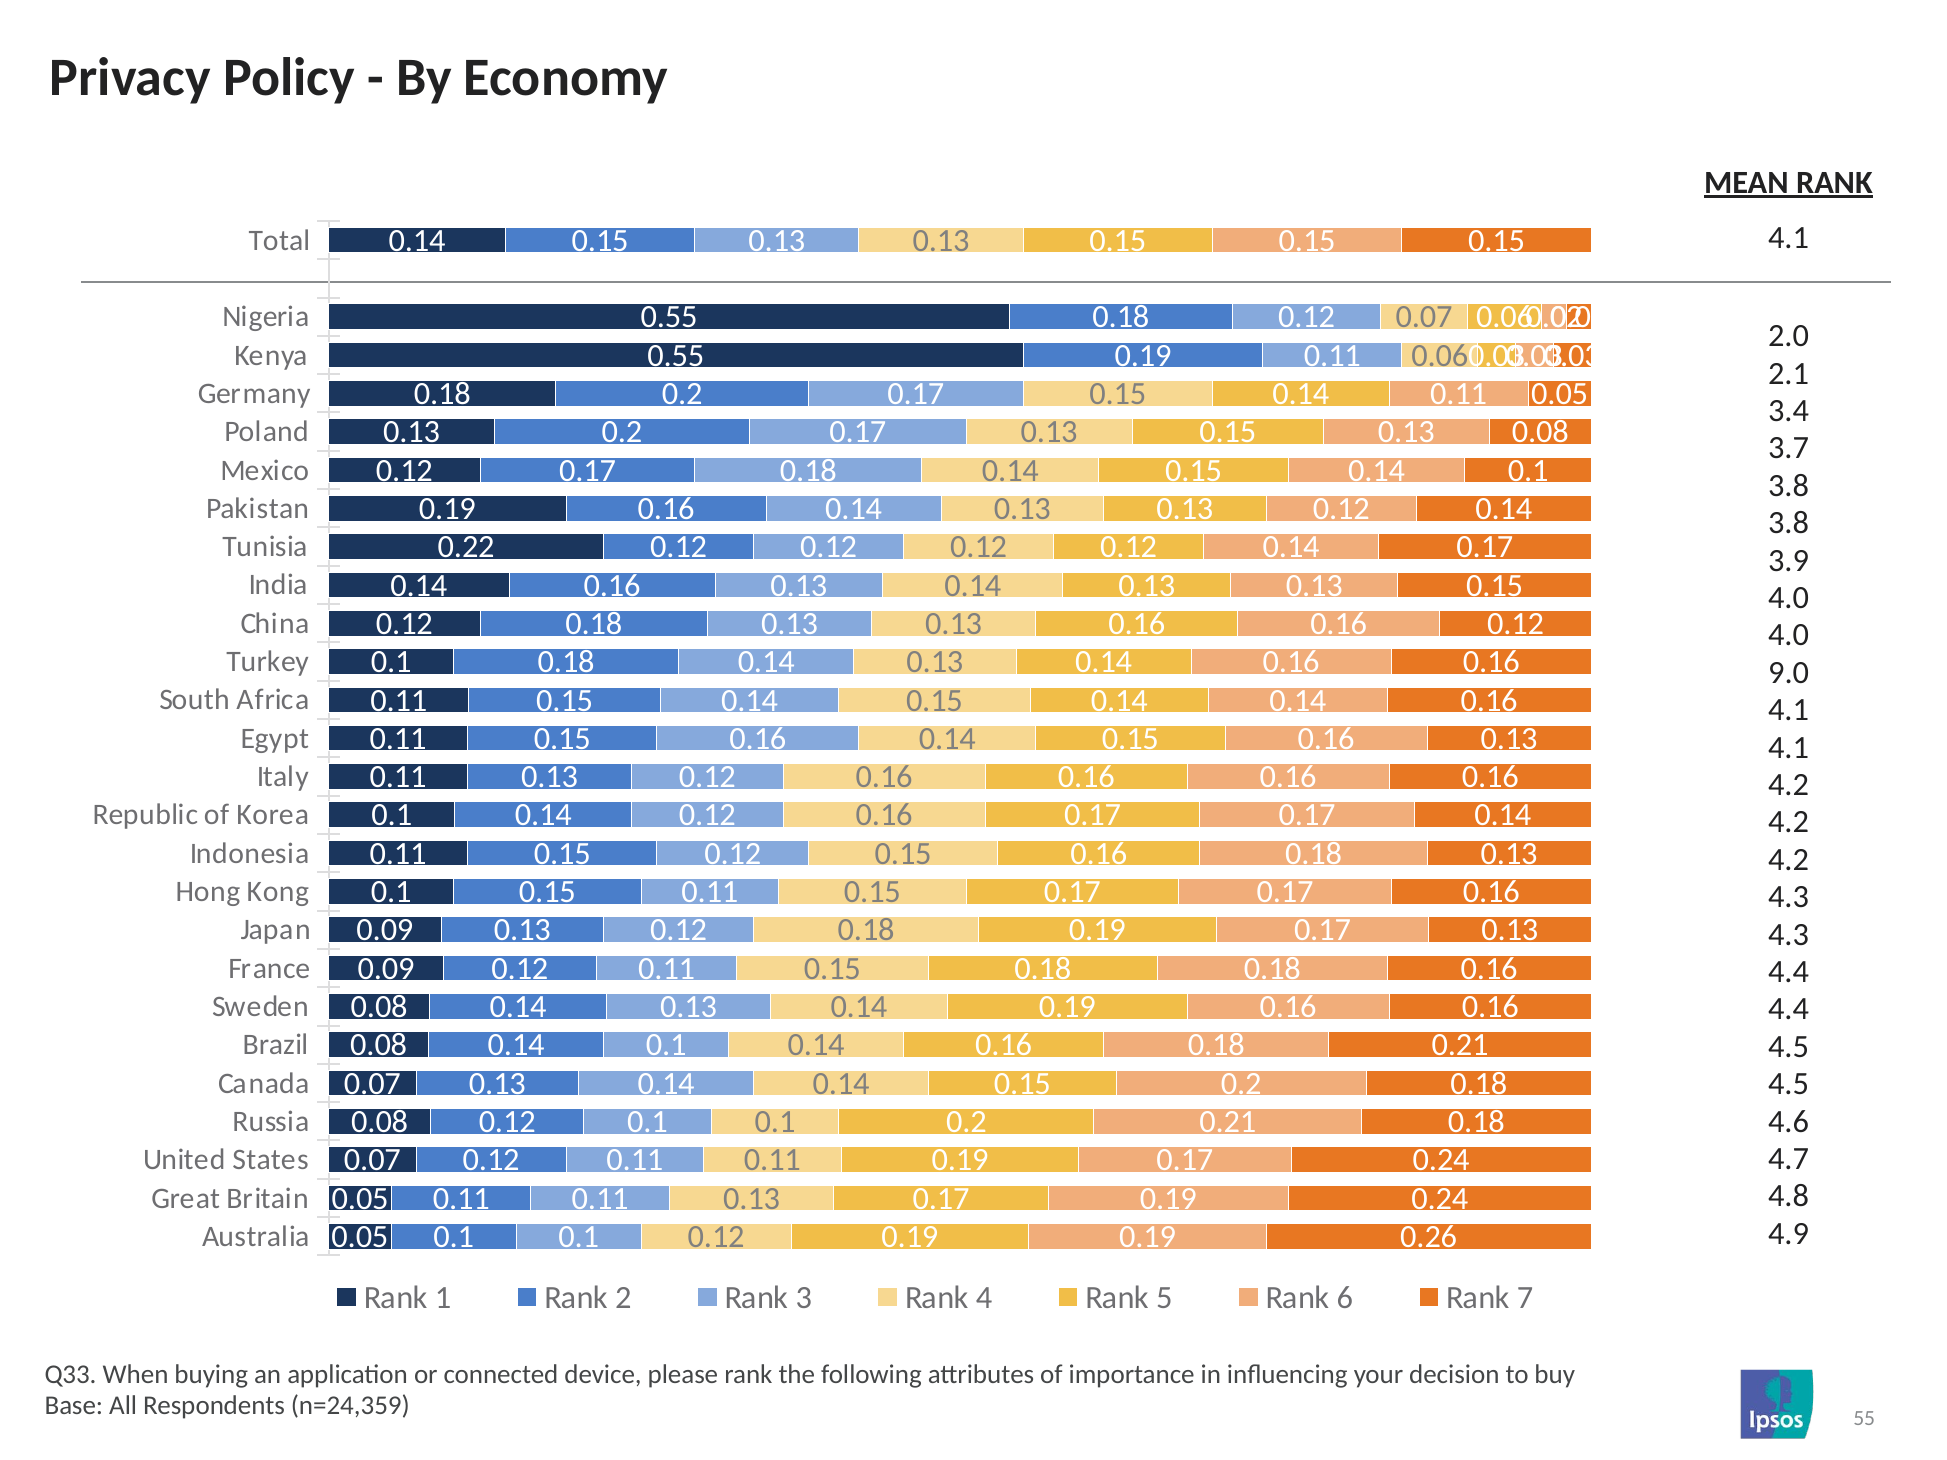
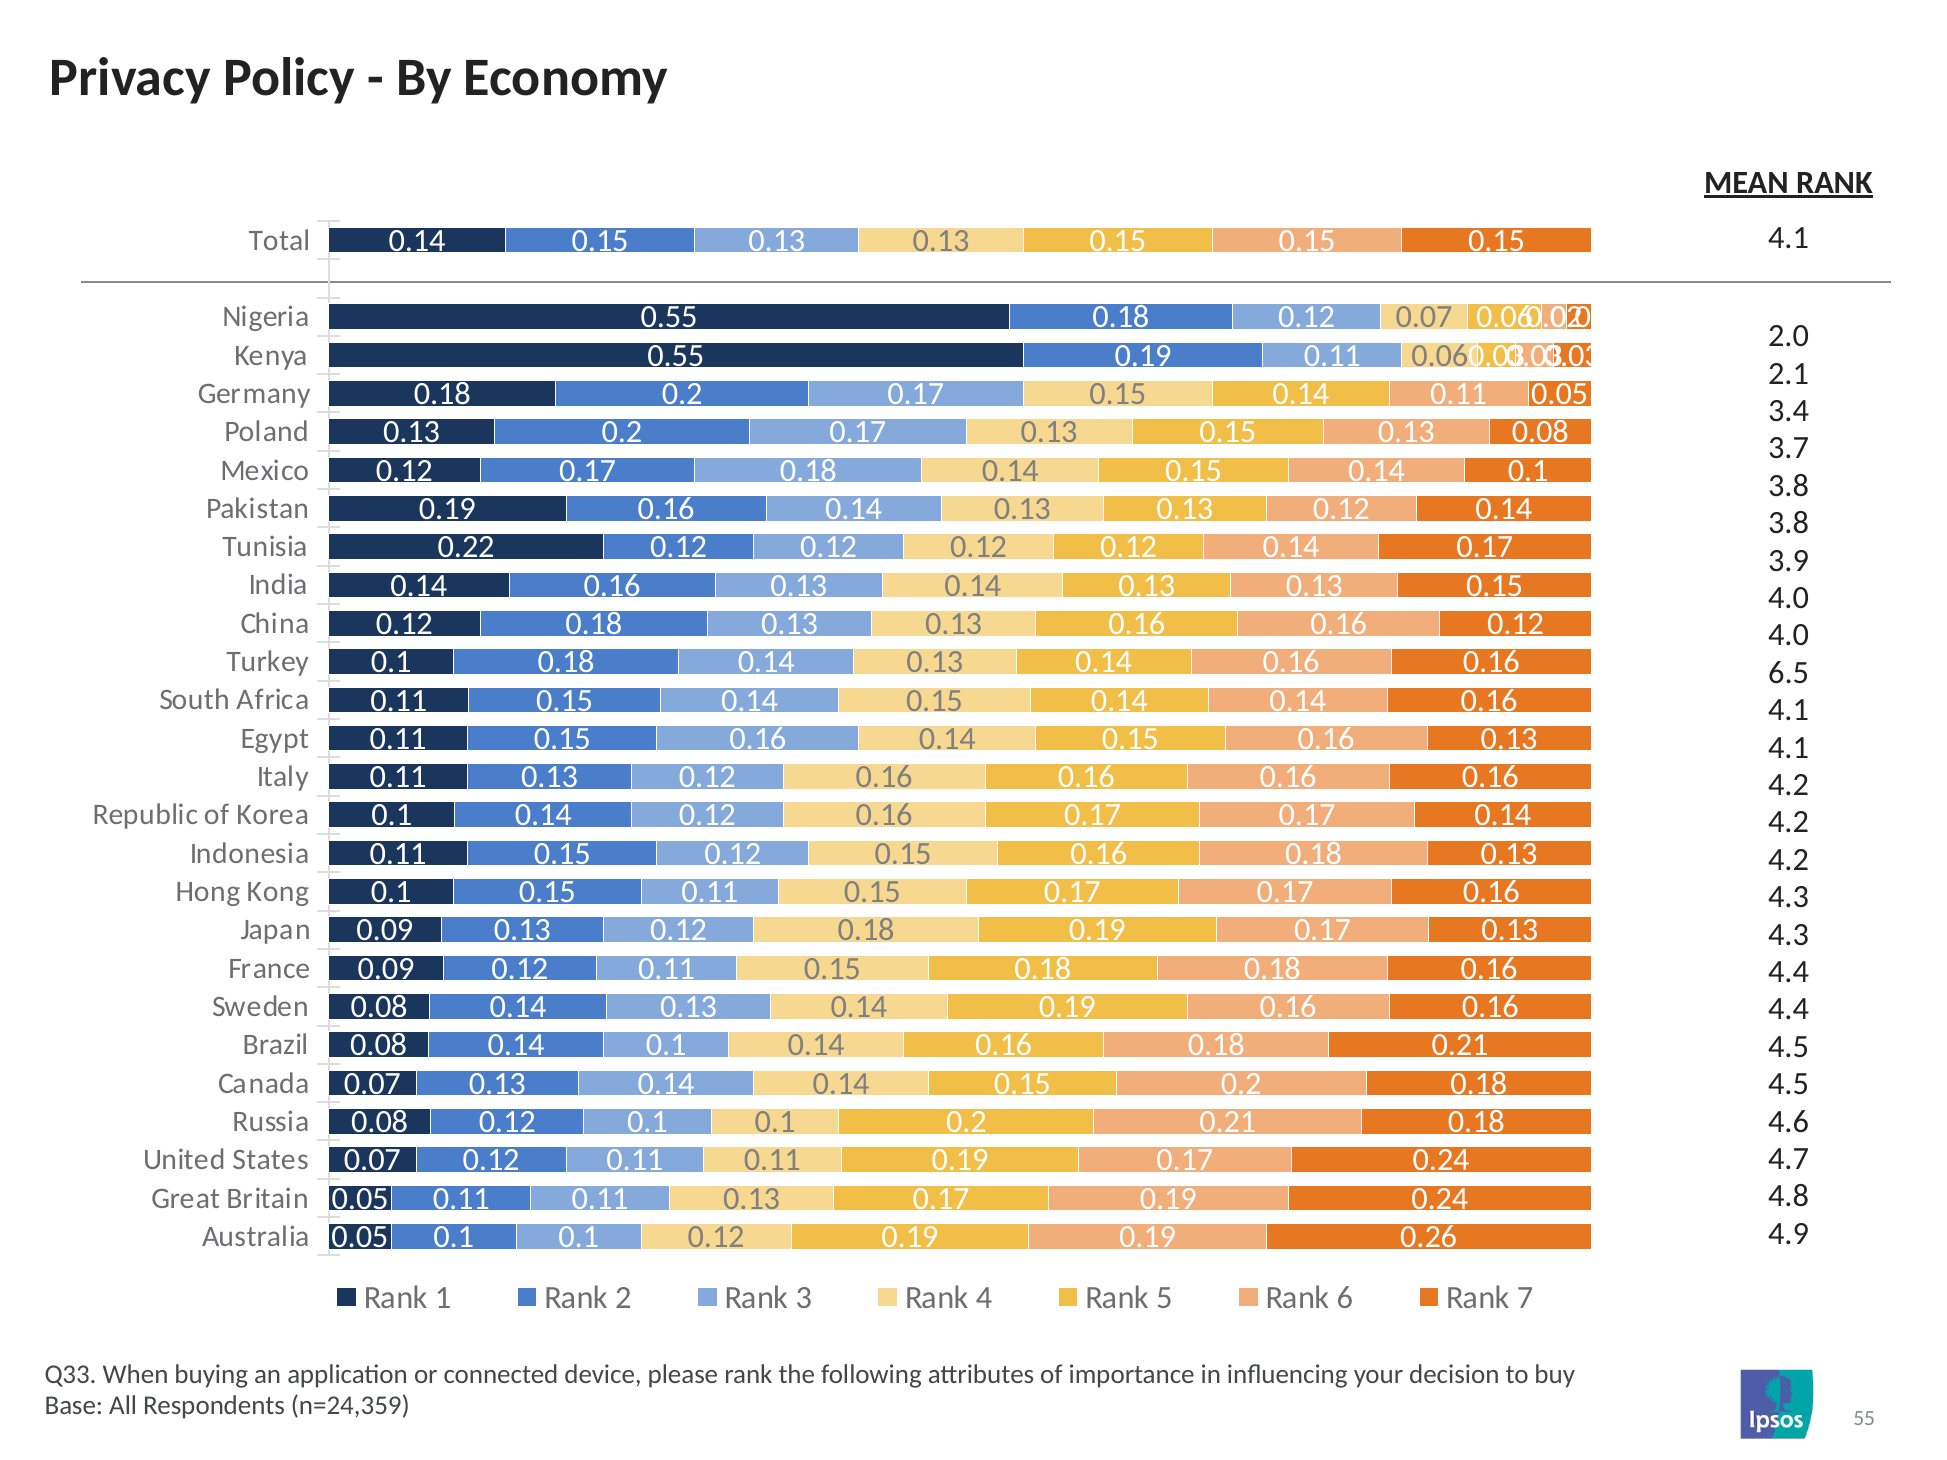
9.0: 9.0 -> 6.5 (1789, 673)
